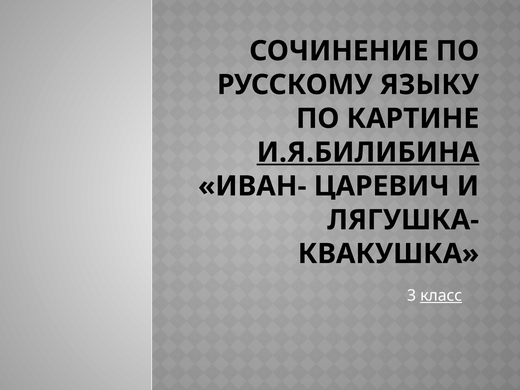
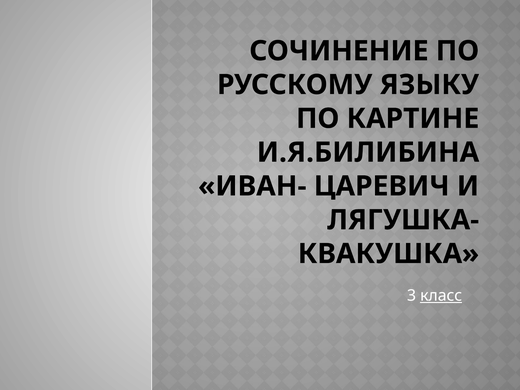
И.Я.БИЛИБИНА underline: present -> none (368, 152)
